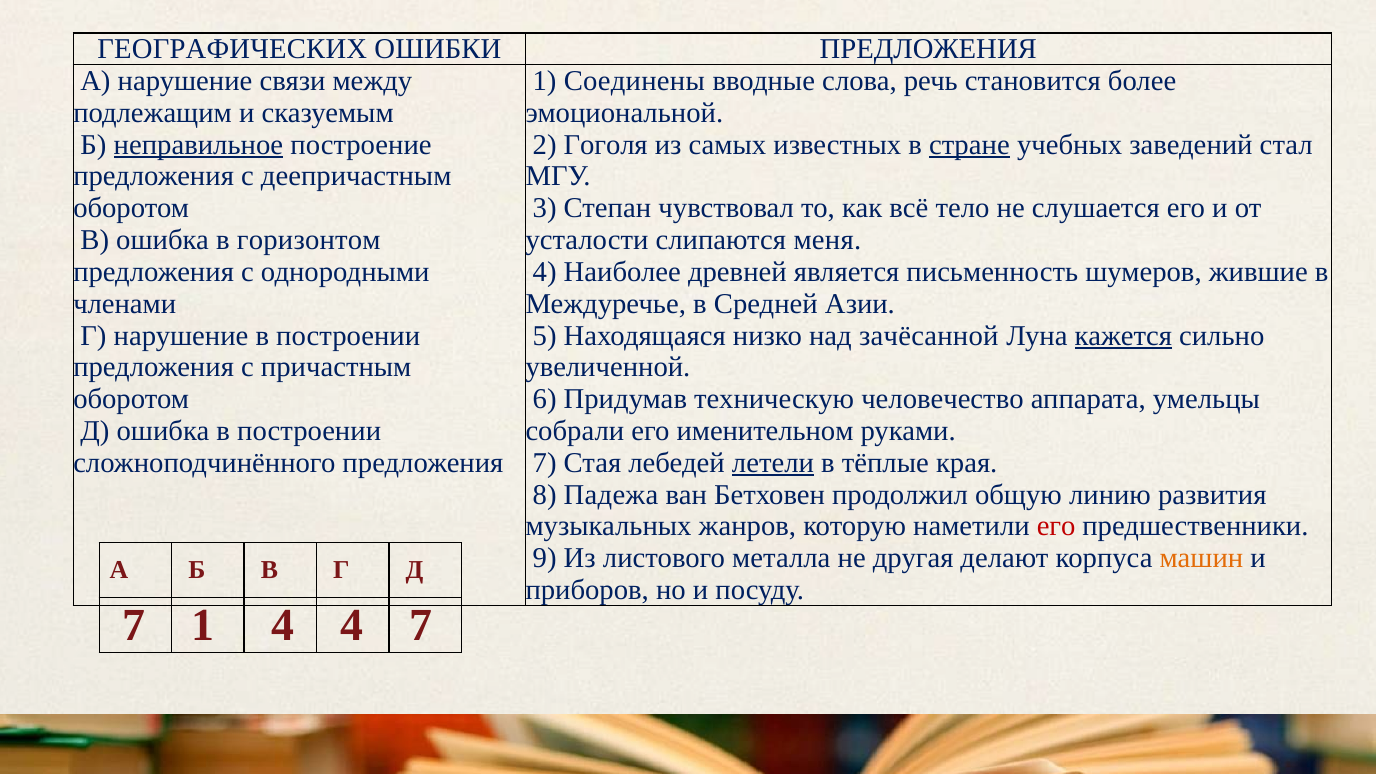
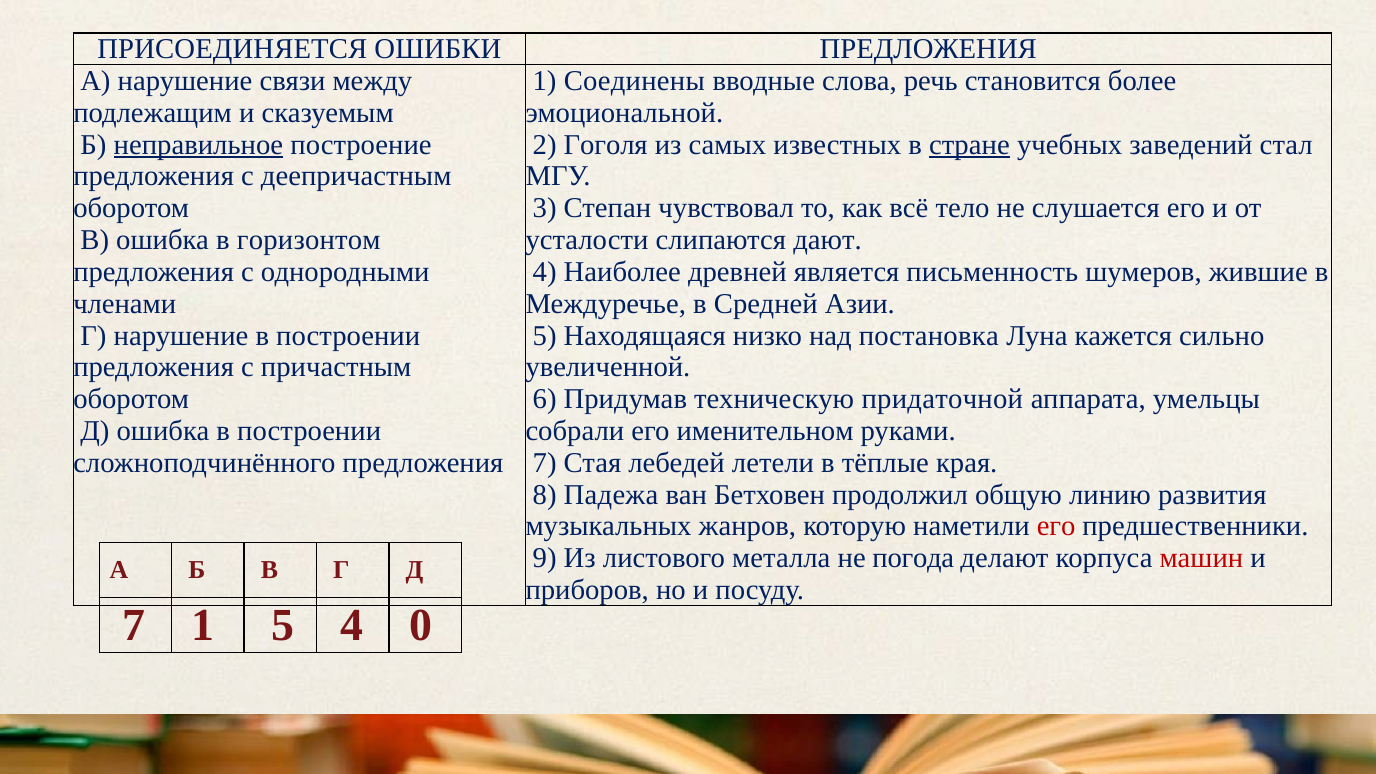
ГЕОГРАФИЧЕСКИХ: ГЕОГРАФИЧЕСКИХ -> ПРИСОЕДИНЯЕТСЯ (232, 49)
меня: меня -> дают (828, 240)
зачёсанной: зачёсанной -> постановка (929, 336)
кажется underline: present -> none (1123, 336)
человечество: человечество -> придаточной (942, 399)
летели underline: present -> none (773, 463)
другая: другая -> погода (913, 558)
машин colour: orange -> red (1201, 558)
1 4: 4 -> 5 (283, 625)
4 7: 7 -> 0 (421, 625)
